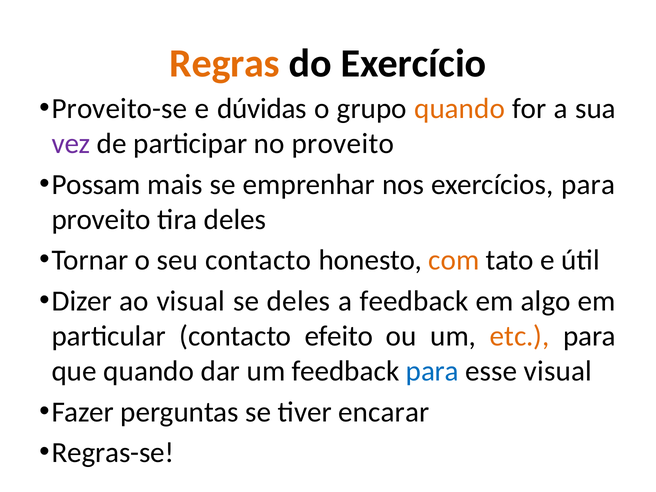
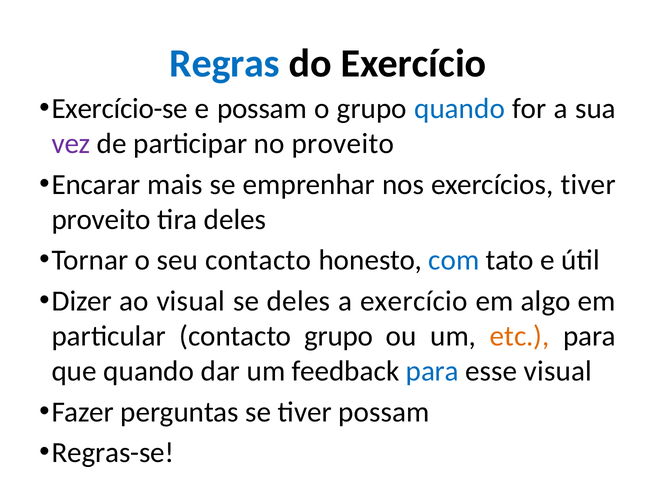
Regras colour: orange -> blue (225, 64)
Proveito-se: Proveito-se -> Exercício-se (120, 109)
e dúvidas: dúvidas -> possam (262, 109)
quando colour: orange -> blue (460, 109)
Possam: Possam -> Encarar (96, 184)
exercícios para: para -> tiver (588, 184)
com colour: orange -> blue (454, 260)
a feedback: feedback -> exercício (414, 301)
contacto efeito: efeito -> grupo (339, 336)
tiver encarar: encarar -> possam (384, 412)
